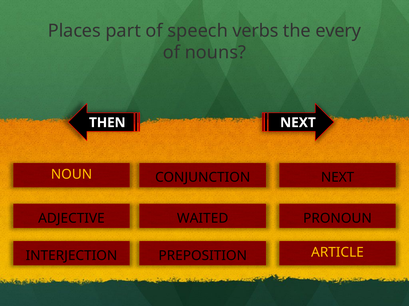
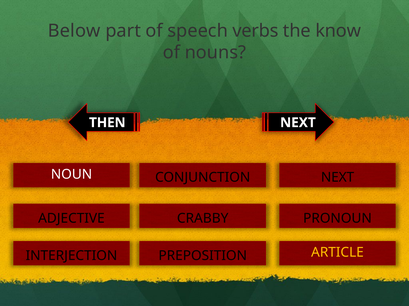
Places: Places -> Below (74, 31)
every: every -> know (338, 31)
NOUN colour: yellow -> white (72, 175)
WAITED: WAITED -> CRABBY (203, 219)
